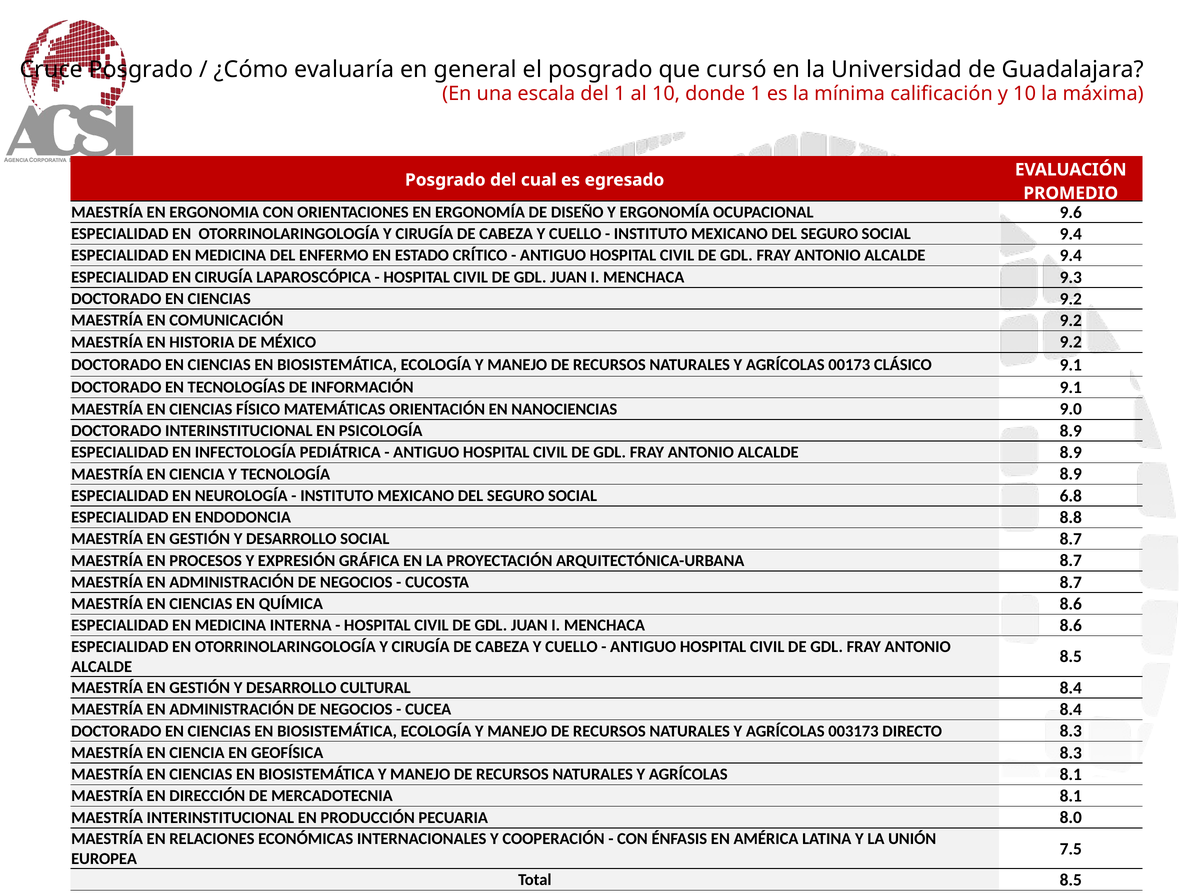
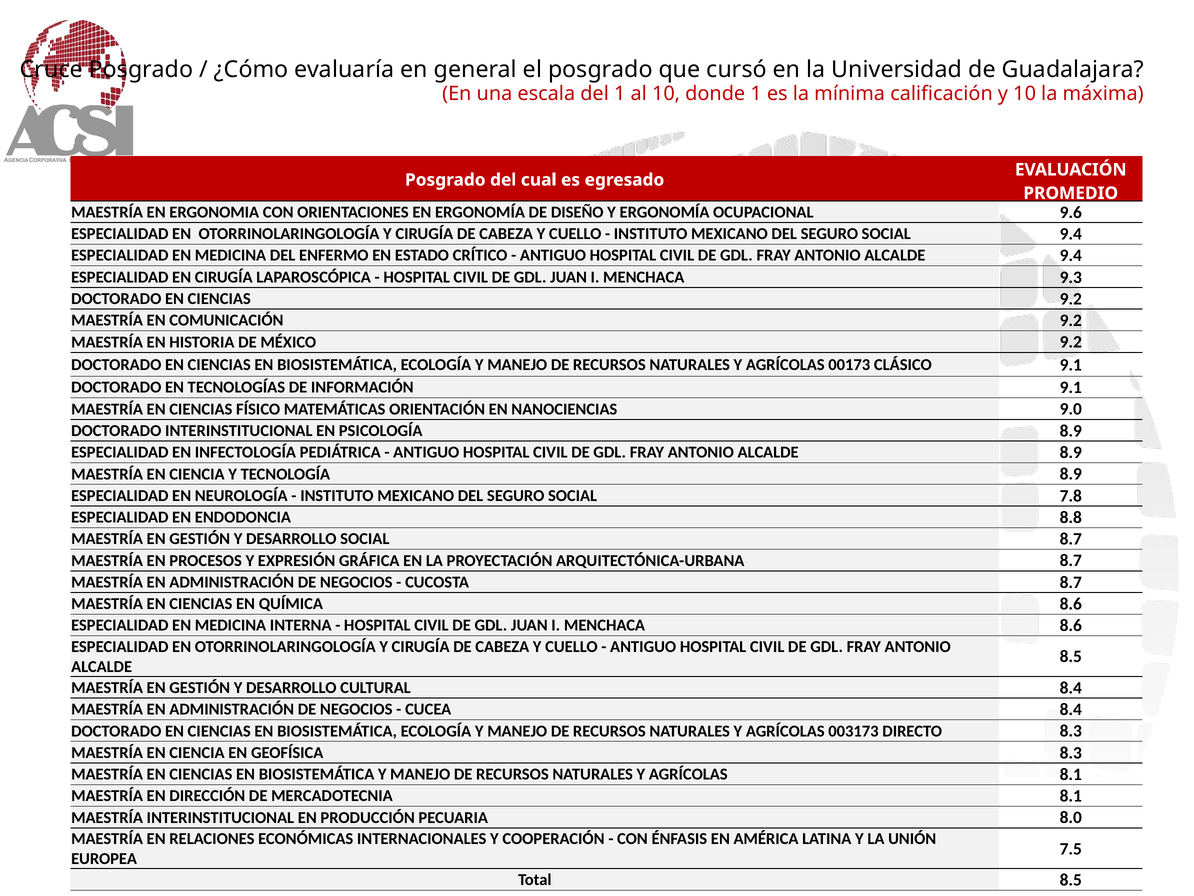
6.8: 6.8 -> 7.8 (1071, 496)
